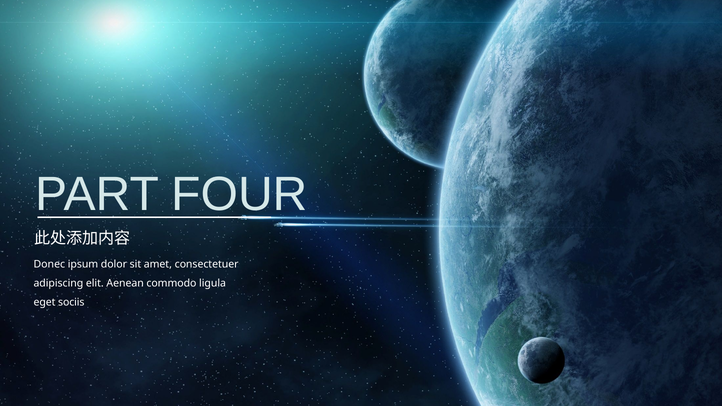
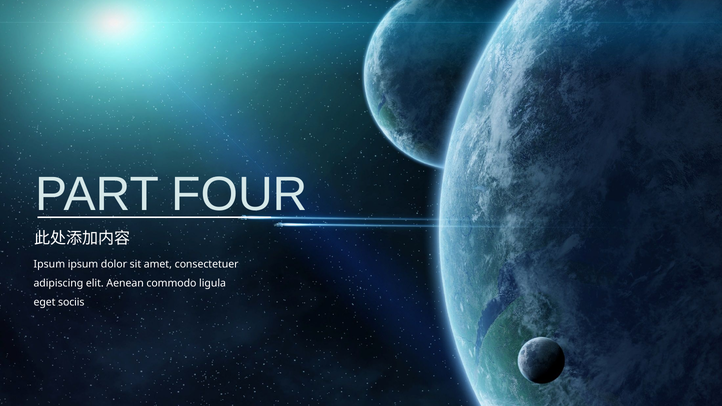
Donec: Donec -> Ipsum (49, 264)
